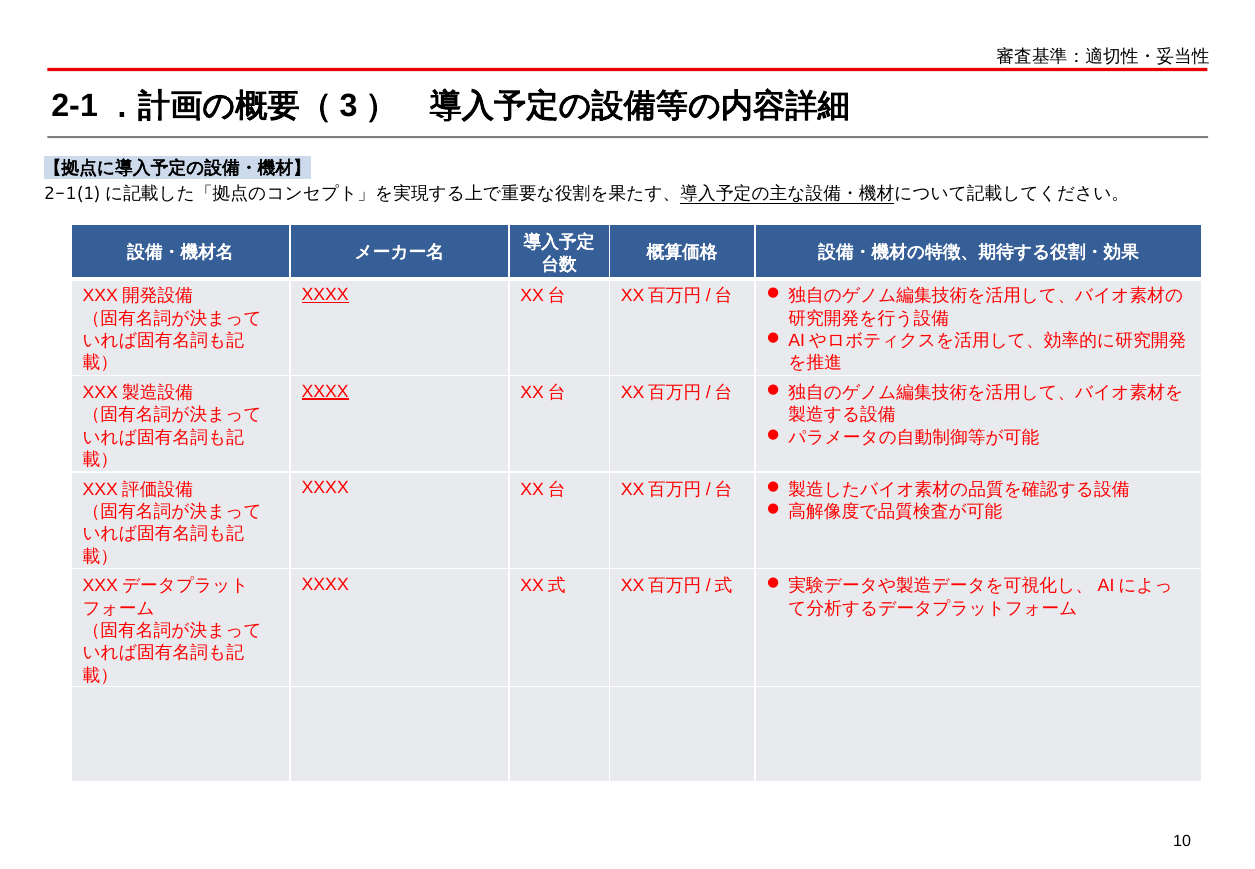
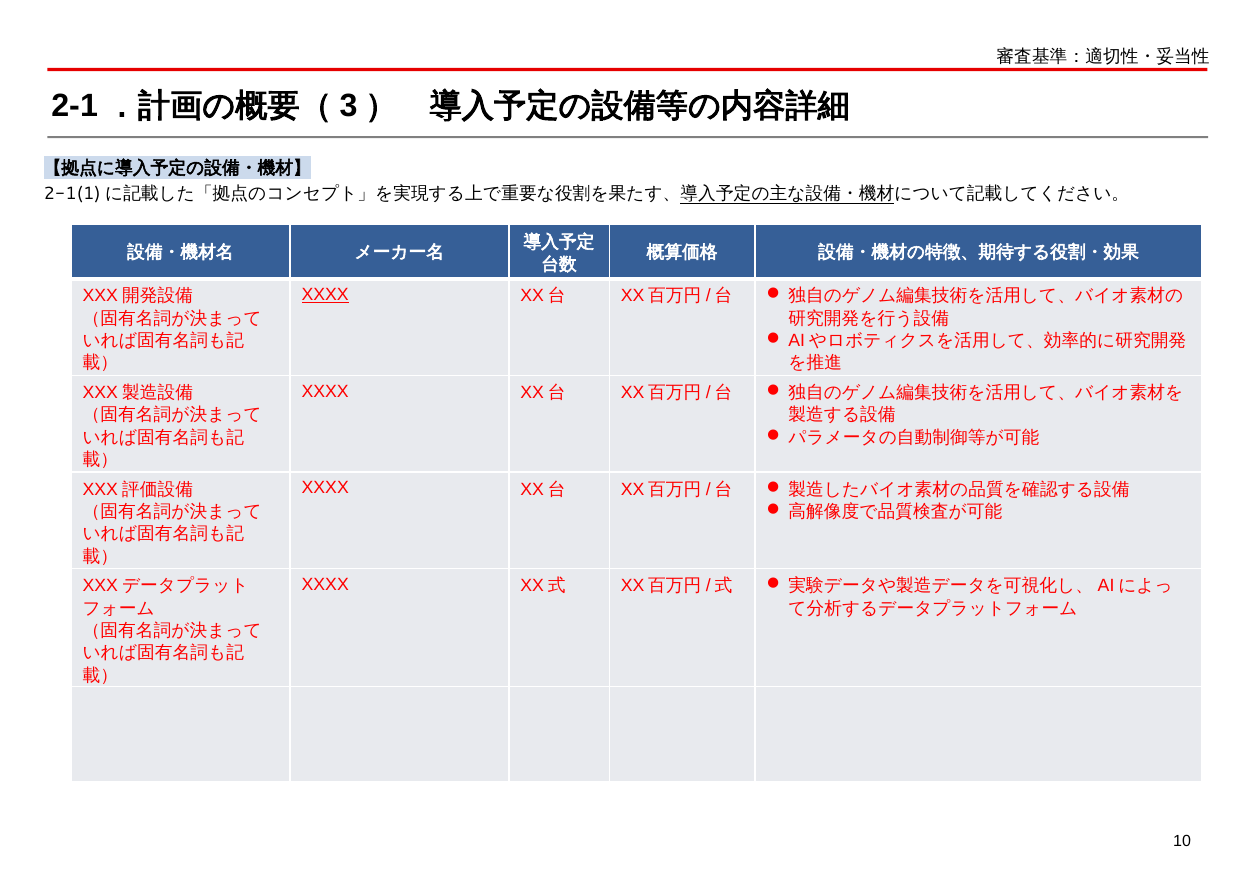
XXXX underline: present -> none (325, 391)
